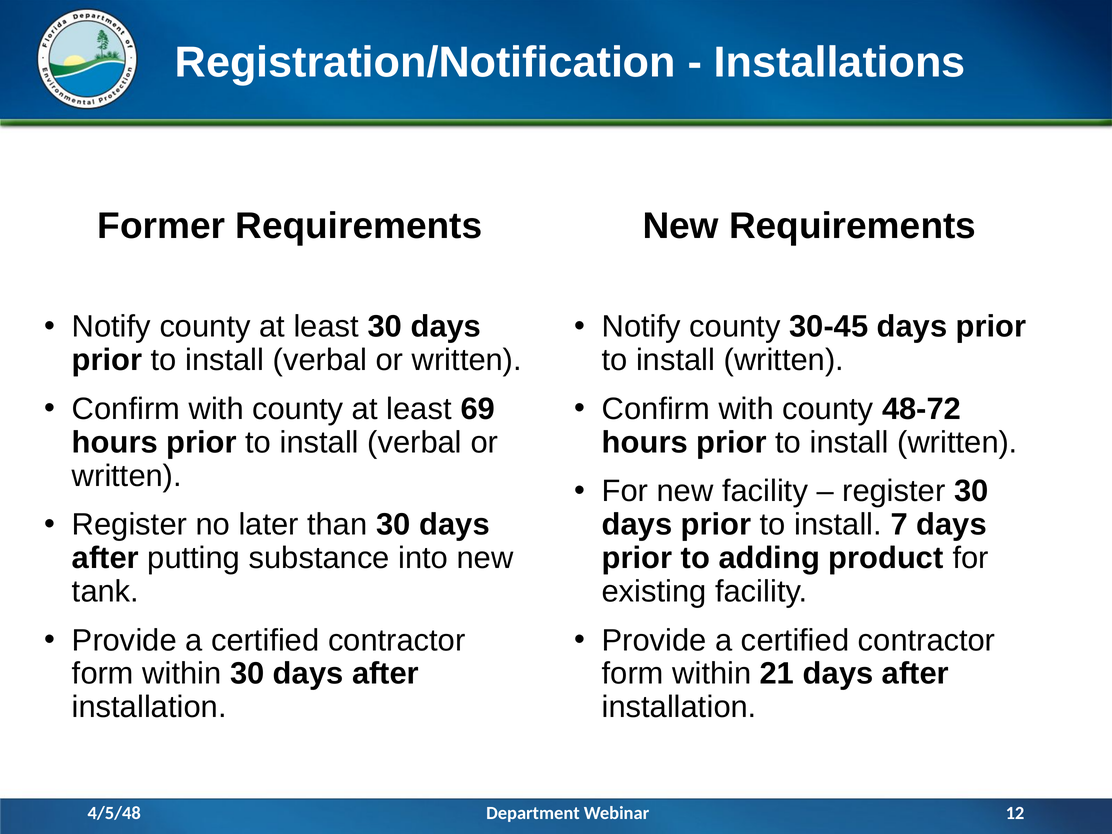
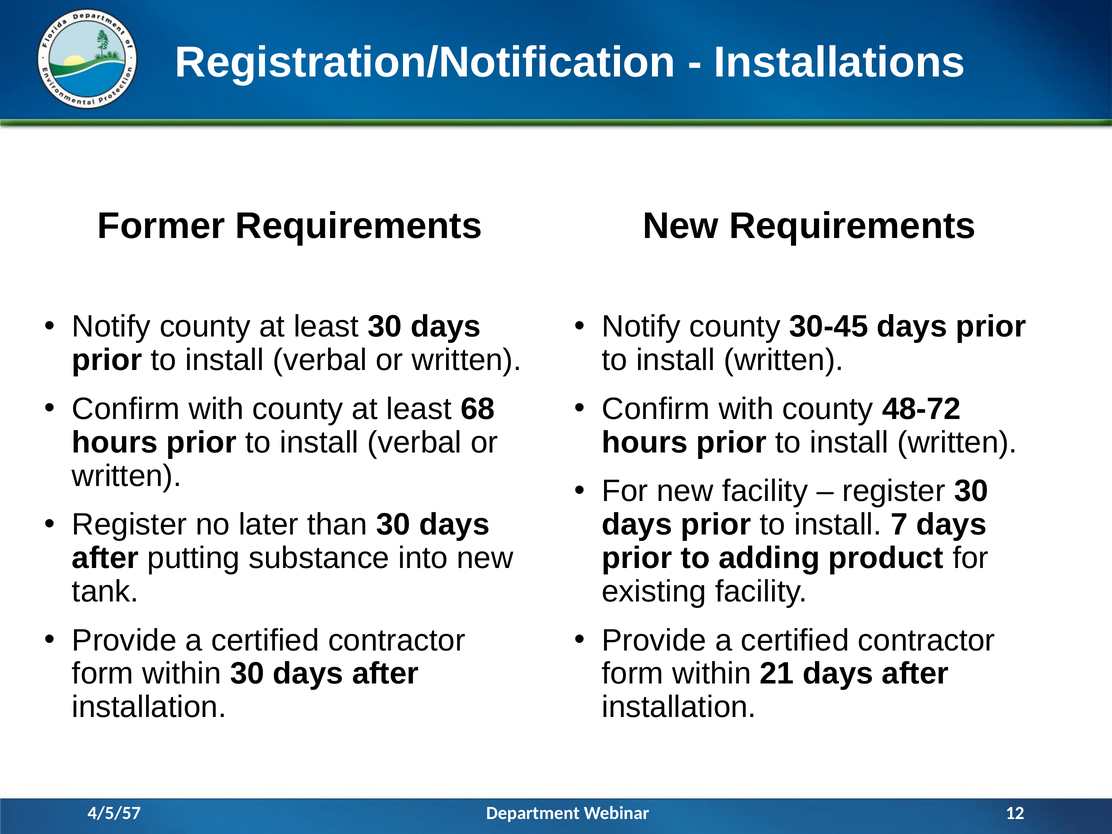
69: 69 -> 68 (478, 409)
4/5/48: 4/5/48 -> 4/5/57 (114, 813)
